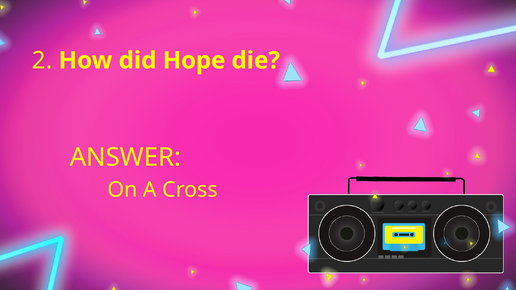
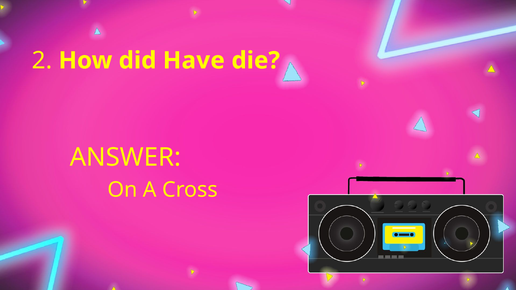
Hope: Hope -> Have (194, 61)
